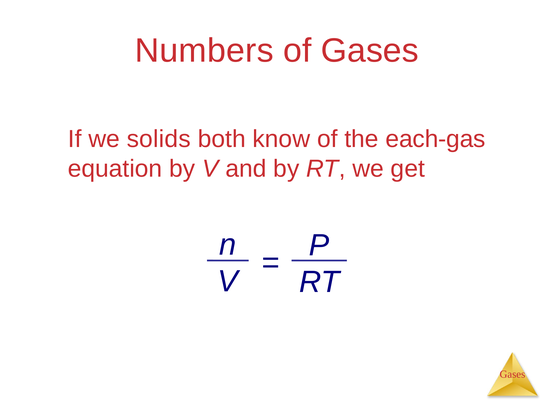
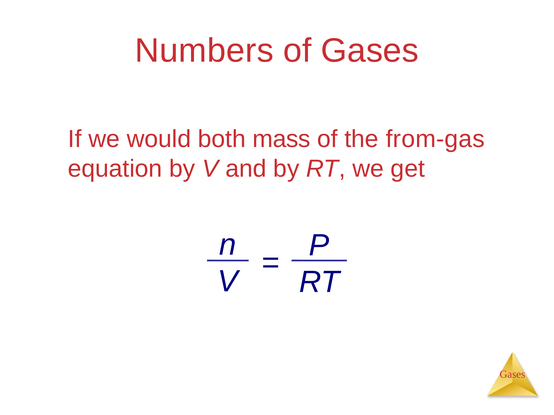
solids: solids -> would (159, 139)
know: know -> mass (282, 139)
each-gas: each-gas -> from-gas (435, 139)
